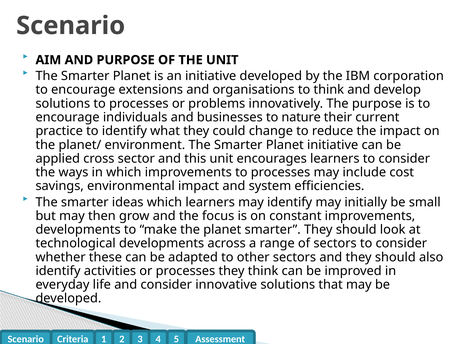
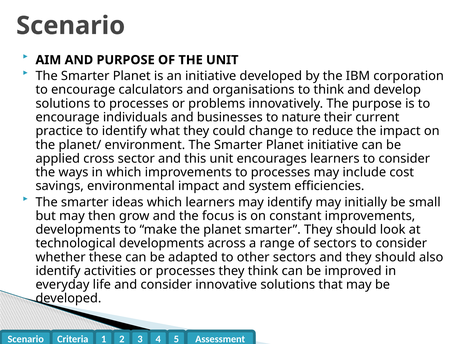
extensions: extensions -> calculators (151, 90)
